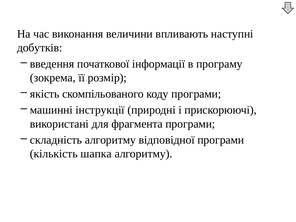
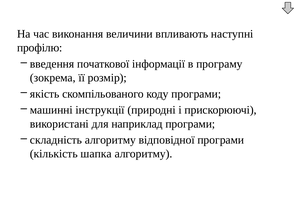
добутків: добутків -> профілю (40, 48)
фрагмента: фрагмента -> наприклад (137, 124)
